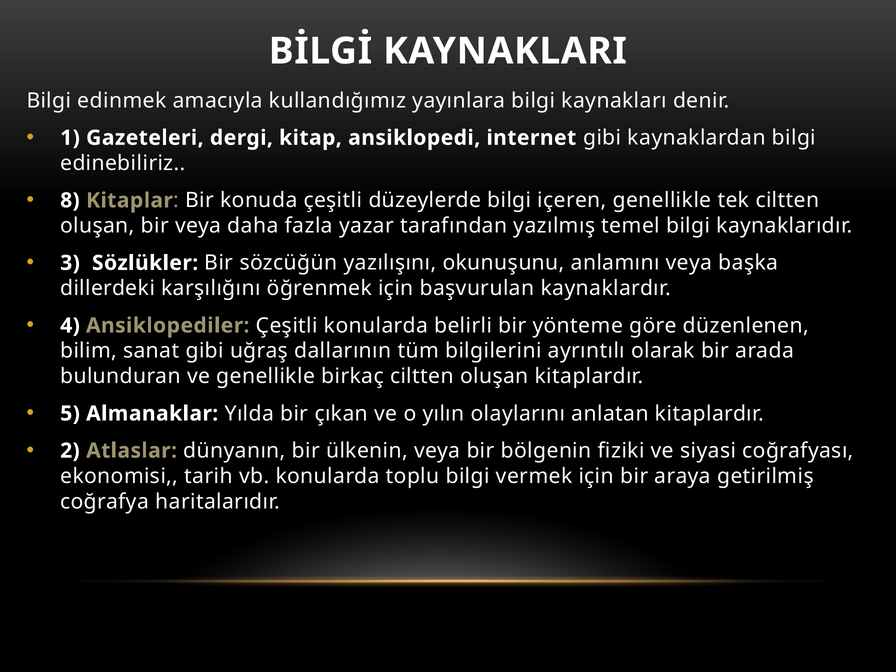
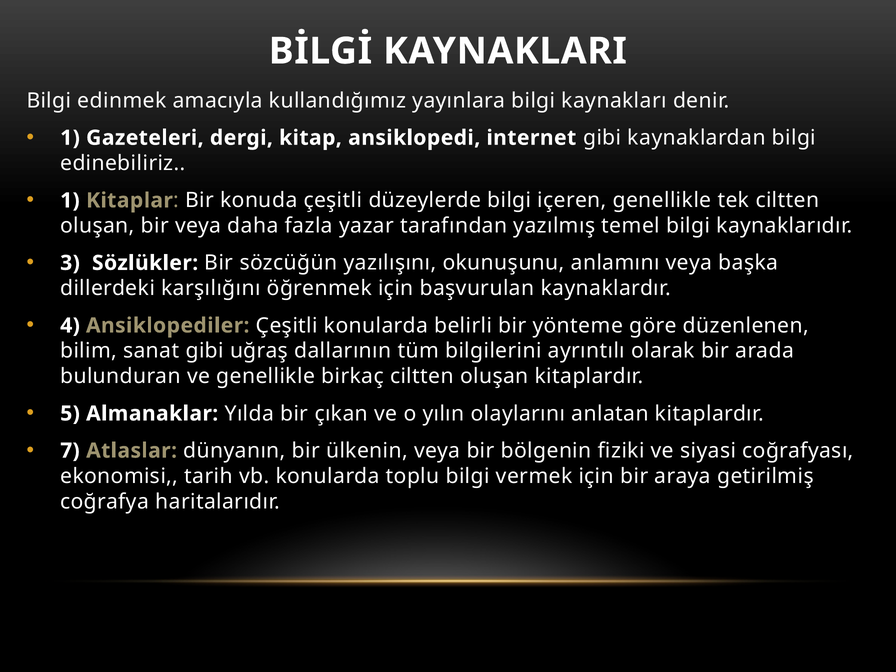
8: 8 -> 1 (70, 200)
2: 2 -> 7 (70, 451)
